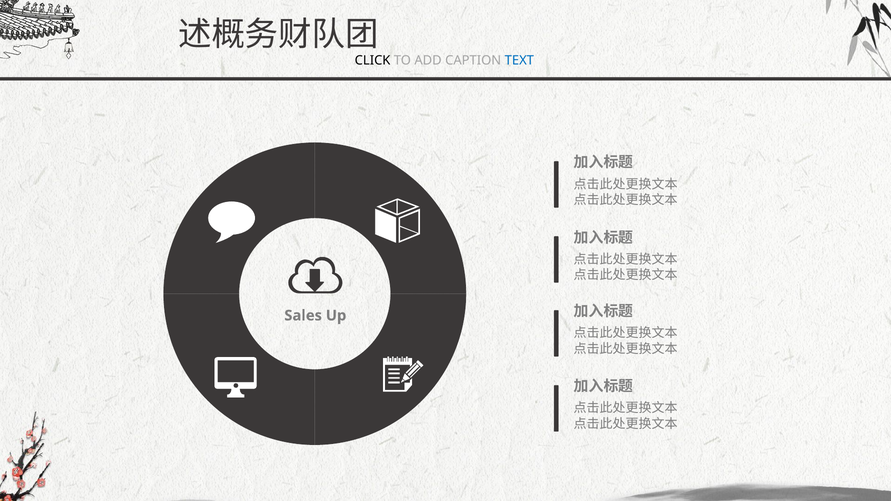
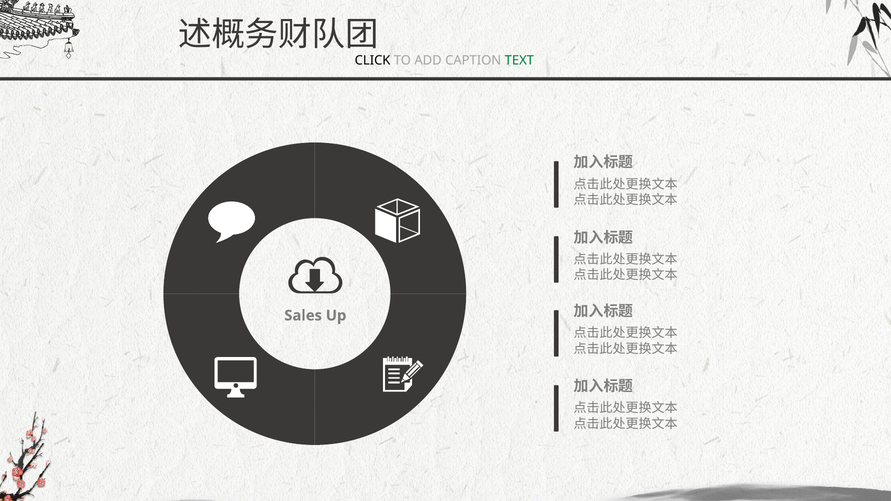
TEXT colour: blue -> green (519, 61)
